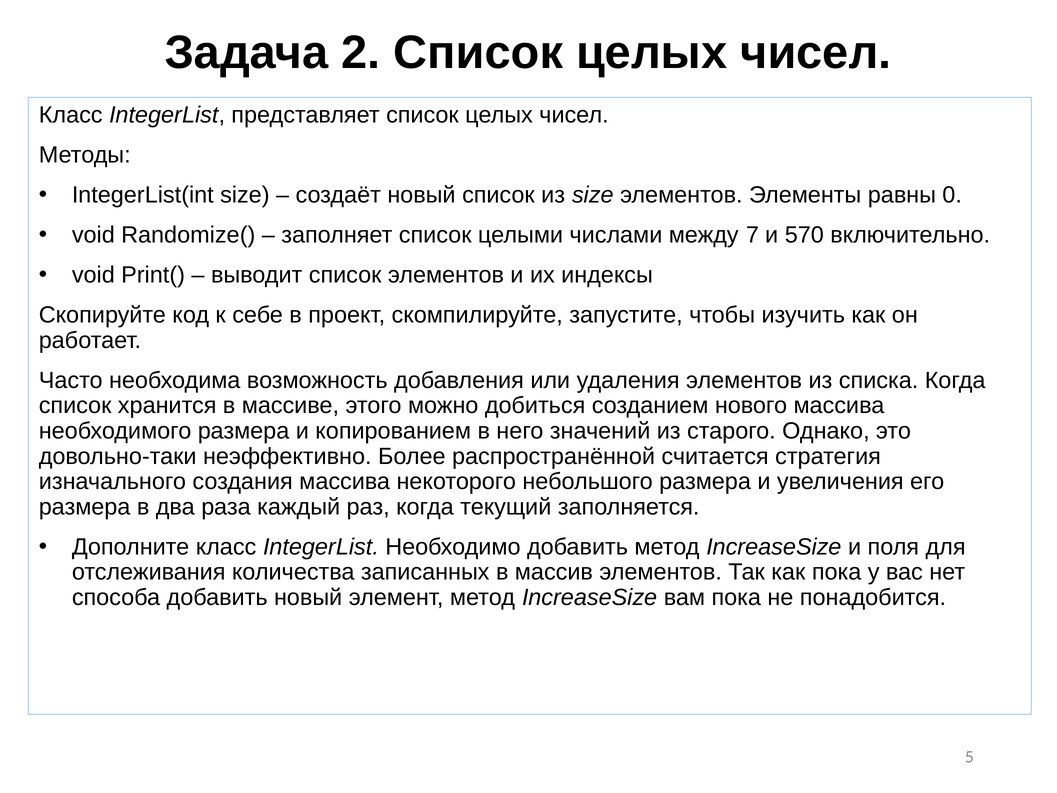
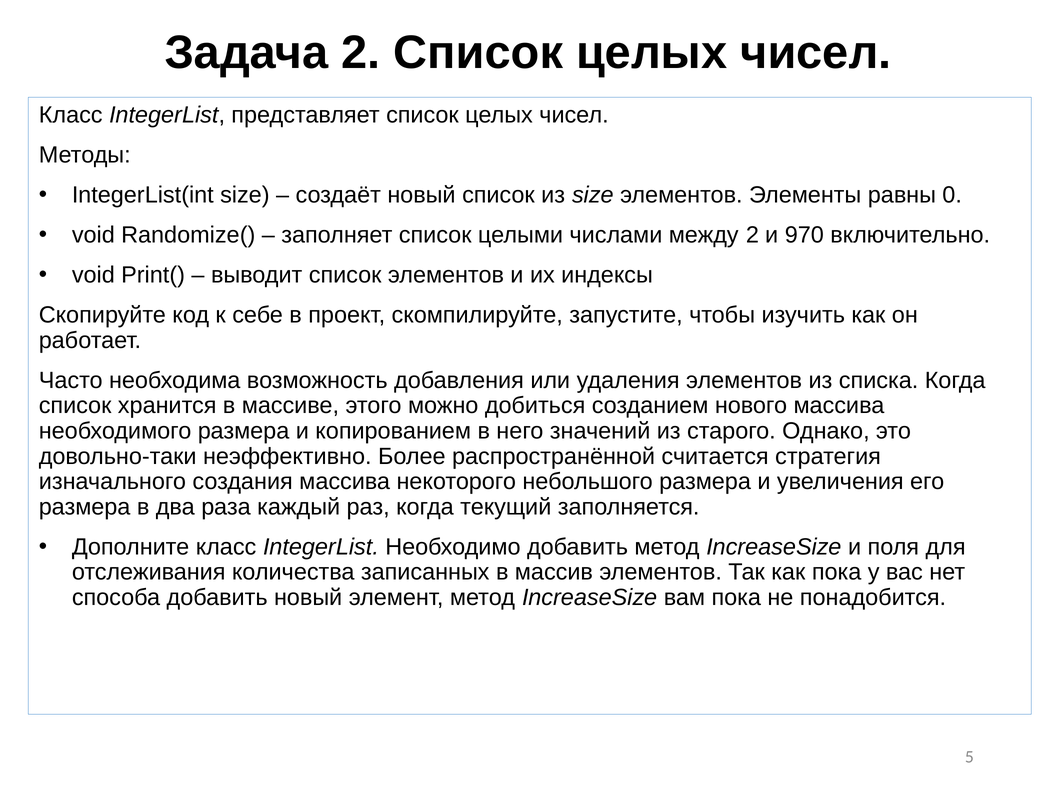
между 7: 7 -> 2 (752, 235)
570: 570 -> 970 (804, 235)
